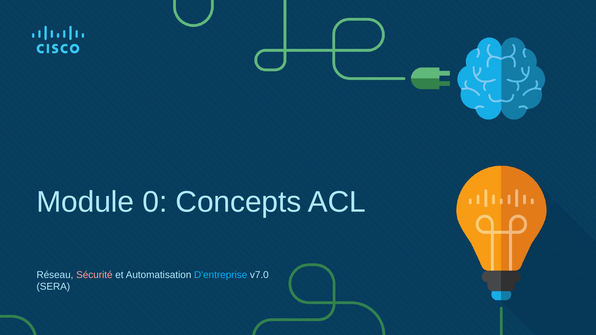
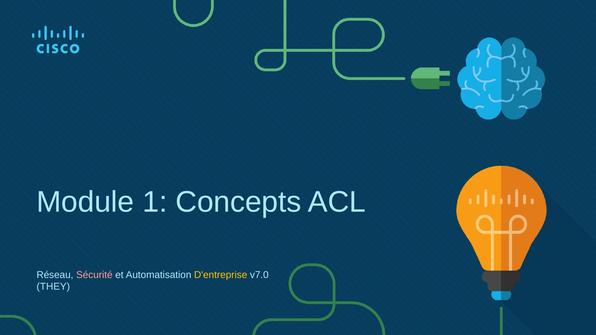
0: 0 -> 1 (155, 202)
D'entreprise colour: light blue -> yellow (221, 275)
SERA: SERA -> THEY (53, 287)
